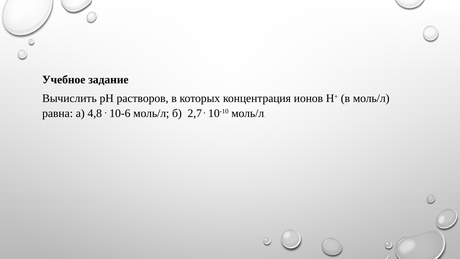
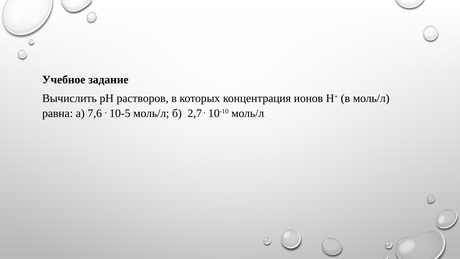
4,8: 4,8 -> 7,6 (95, 113)
10-6: 10-6 -> 10-5 (120, 113)
